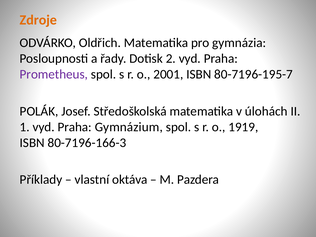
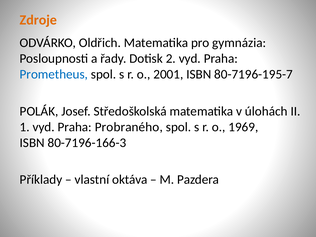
Prometheus colour: purple -> blue (54, 74)
Gymnázium: Gymnázium -> Probraného (129, 127)
1919: 1919 -> 1969 (243, 127)
